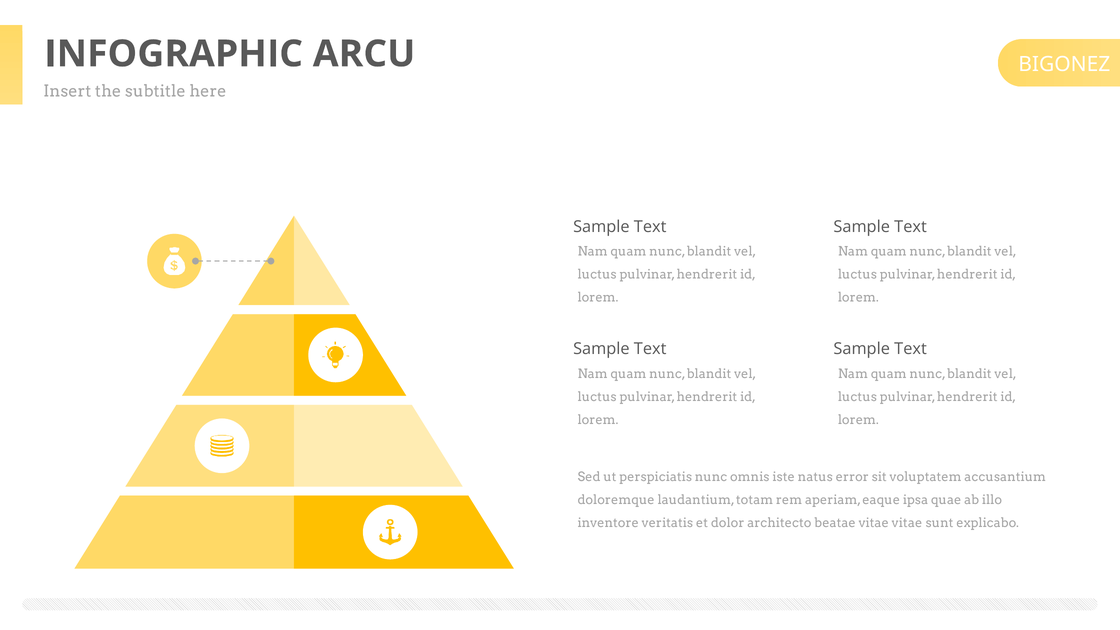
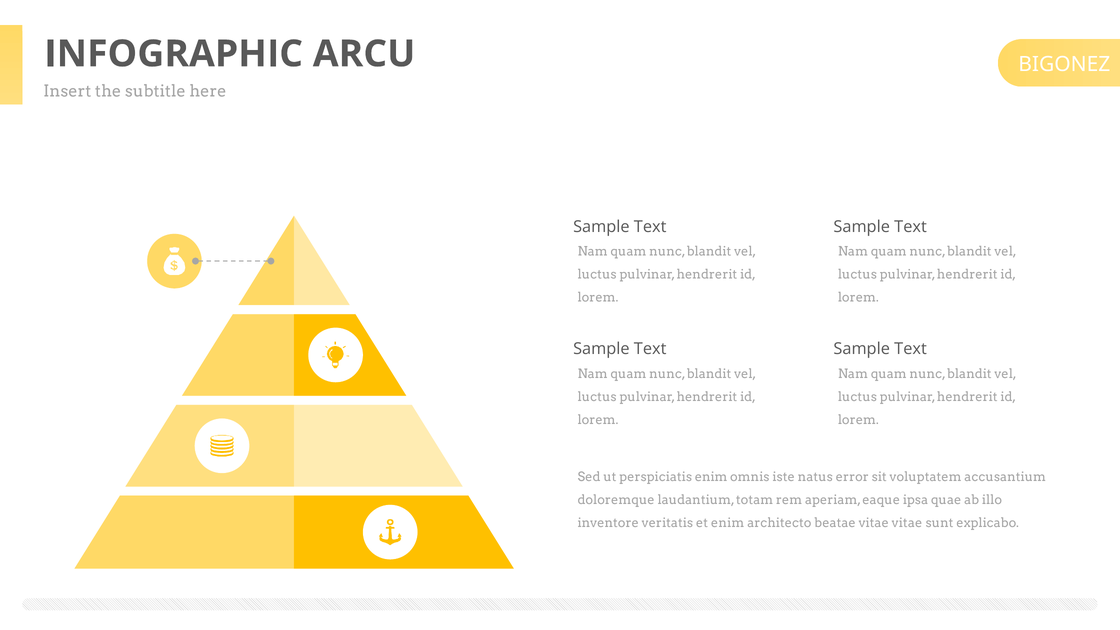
perspiciatis nunc: nunc -> enim (711, 477)
et dolor: dolor -> enim (728, 523)
